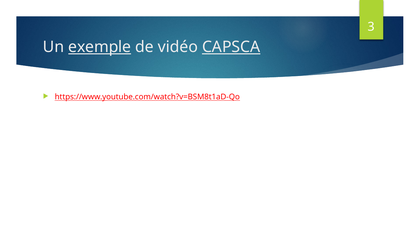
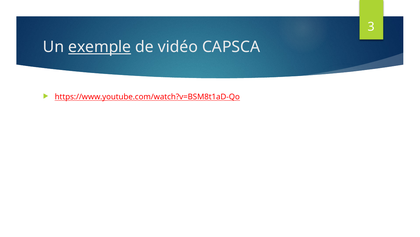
CAPSCA underline: present -> none (231, 47)
